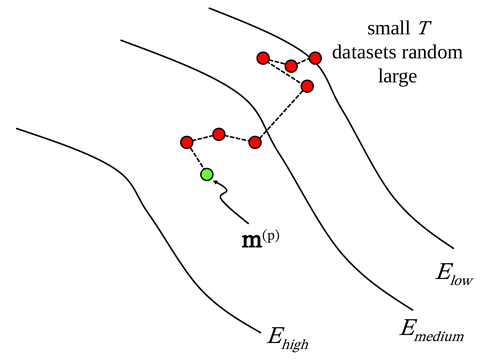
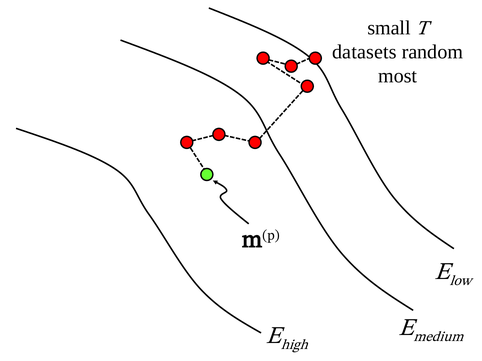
large: large -> most (398, 76)
